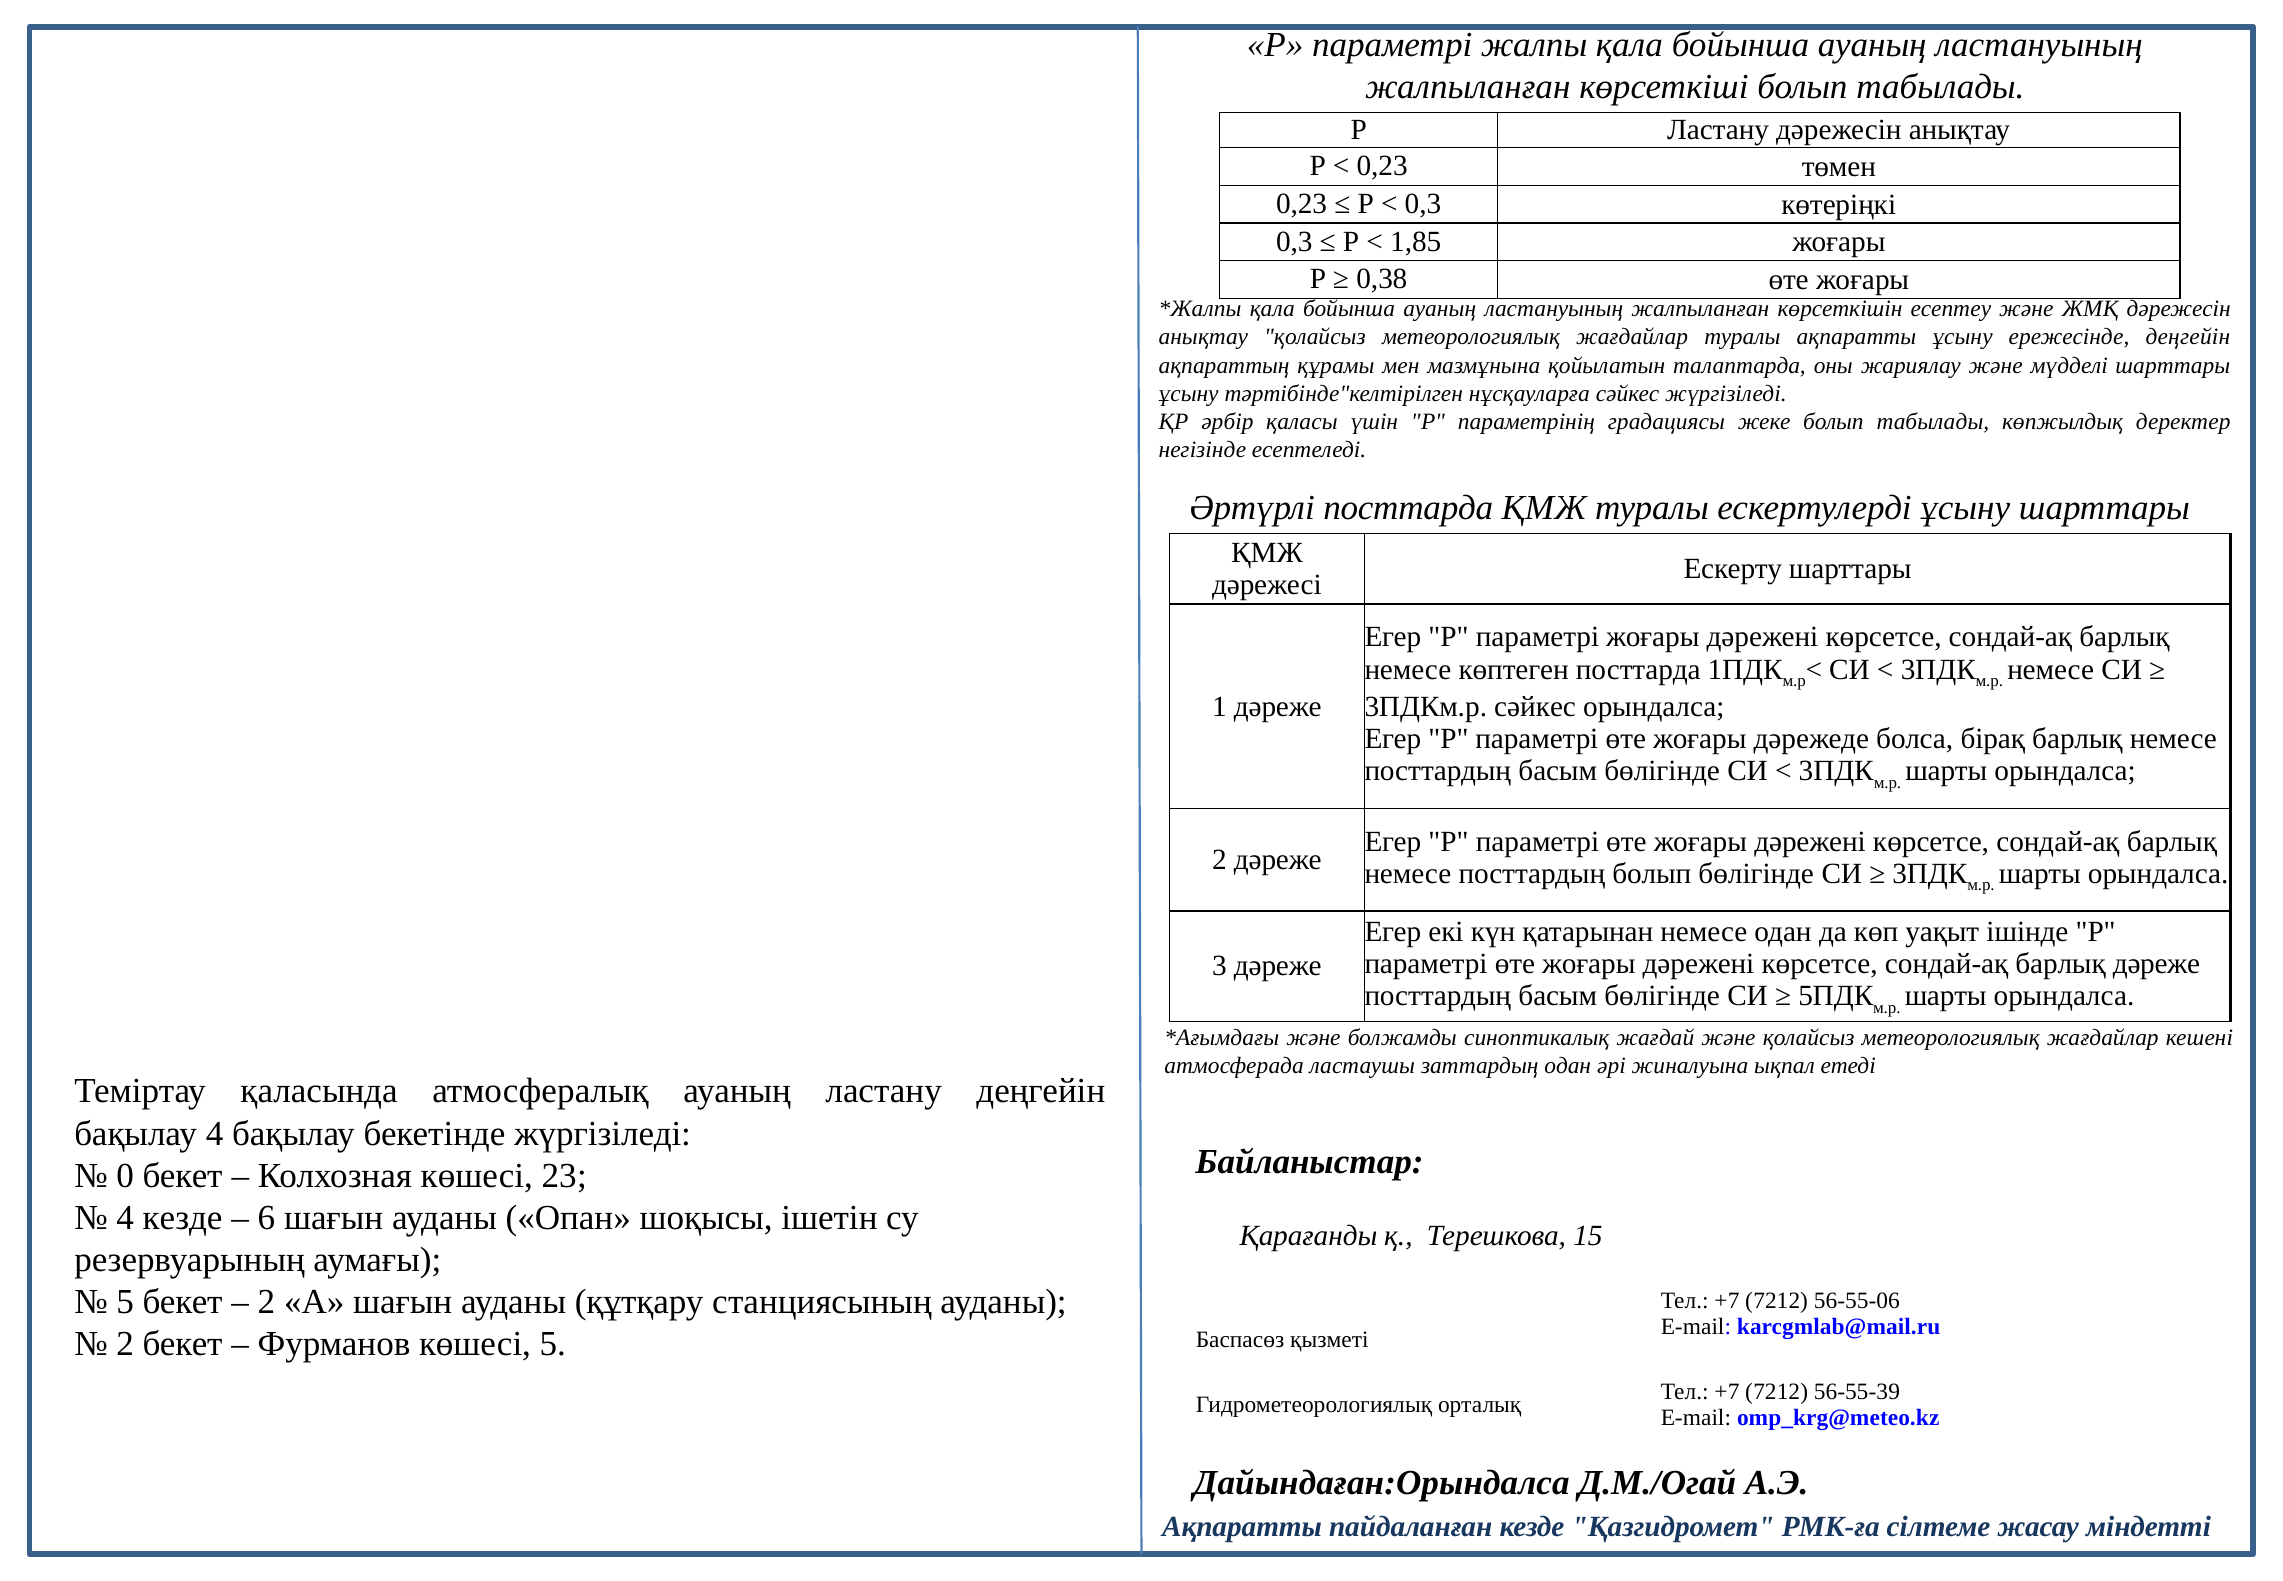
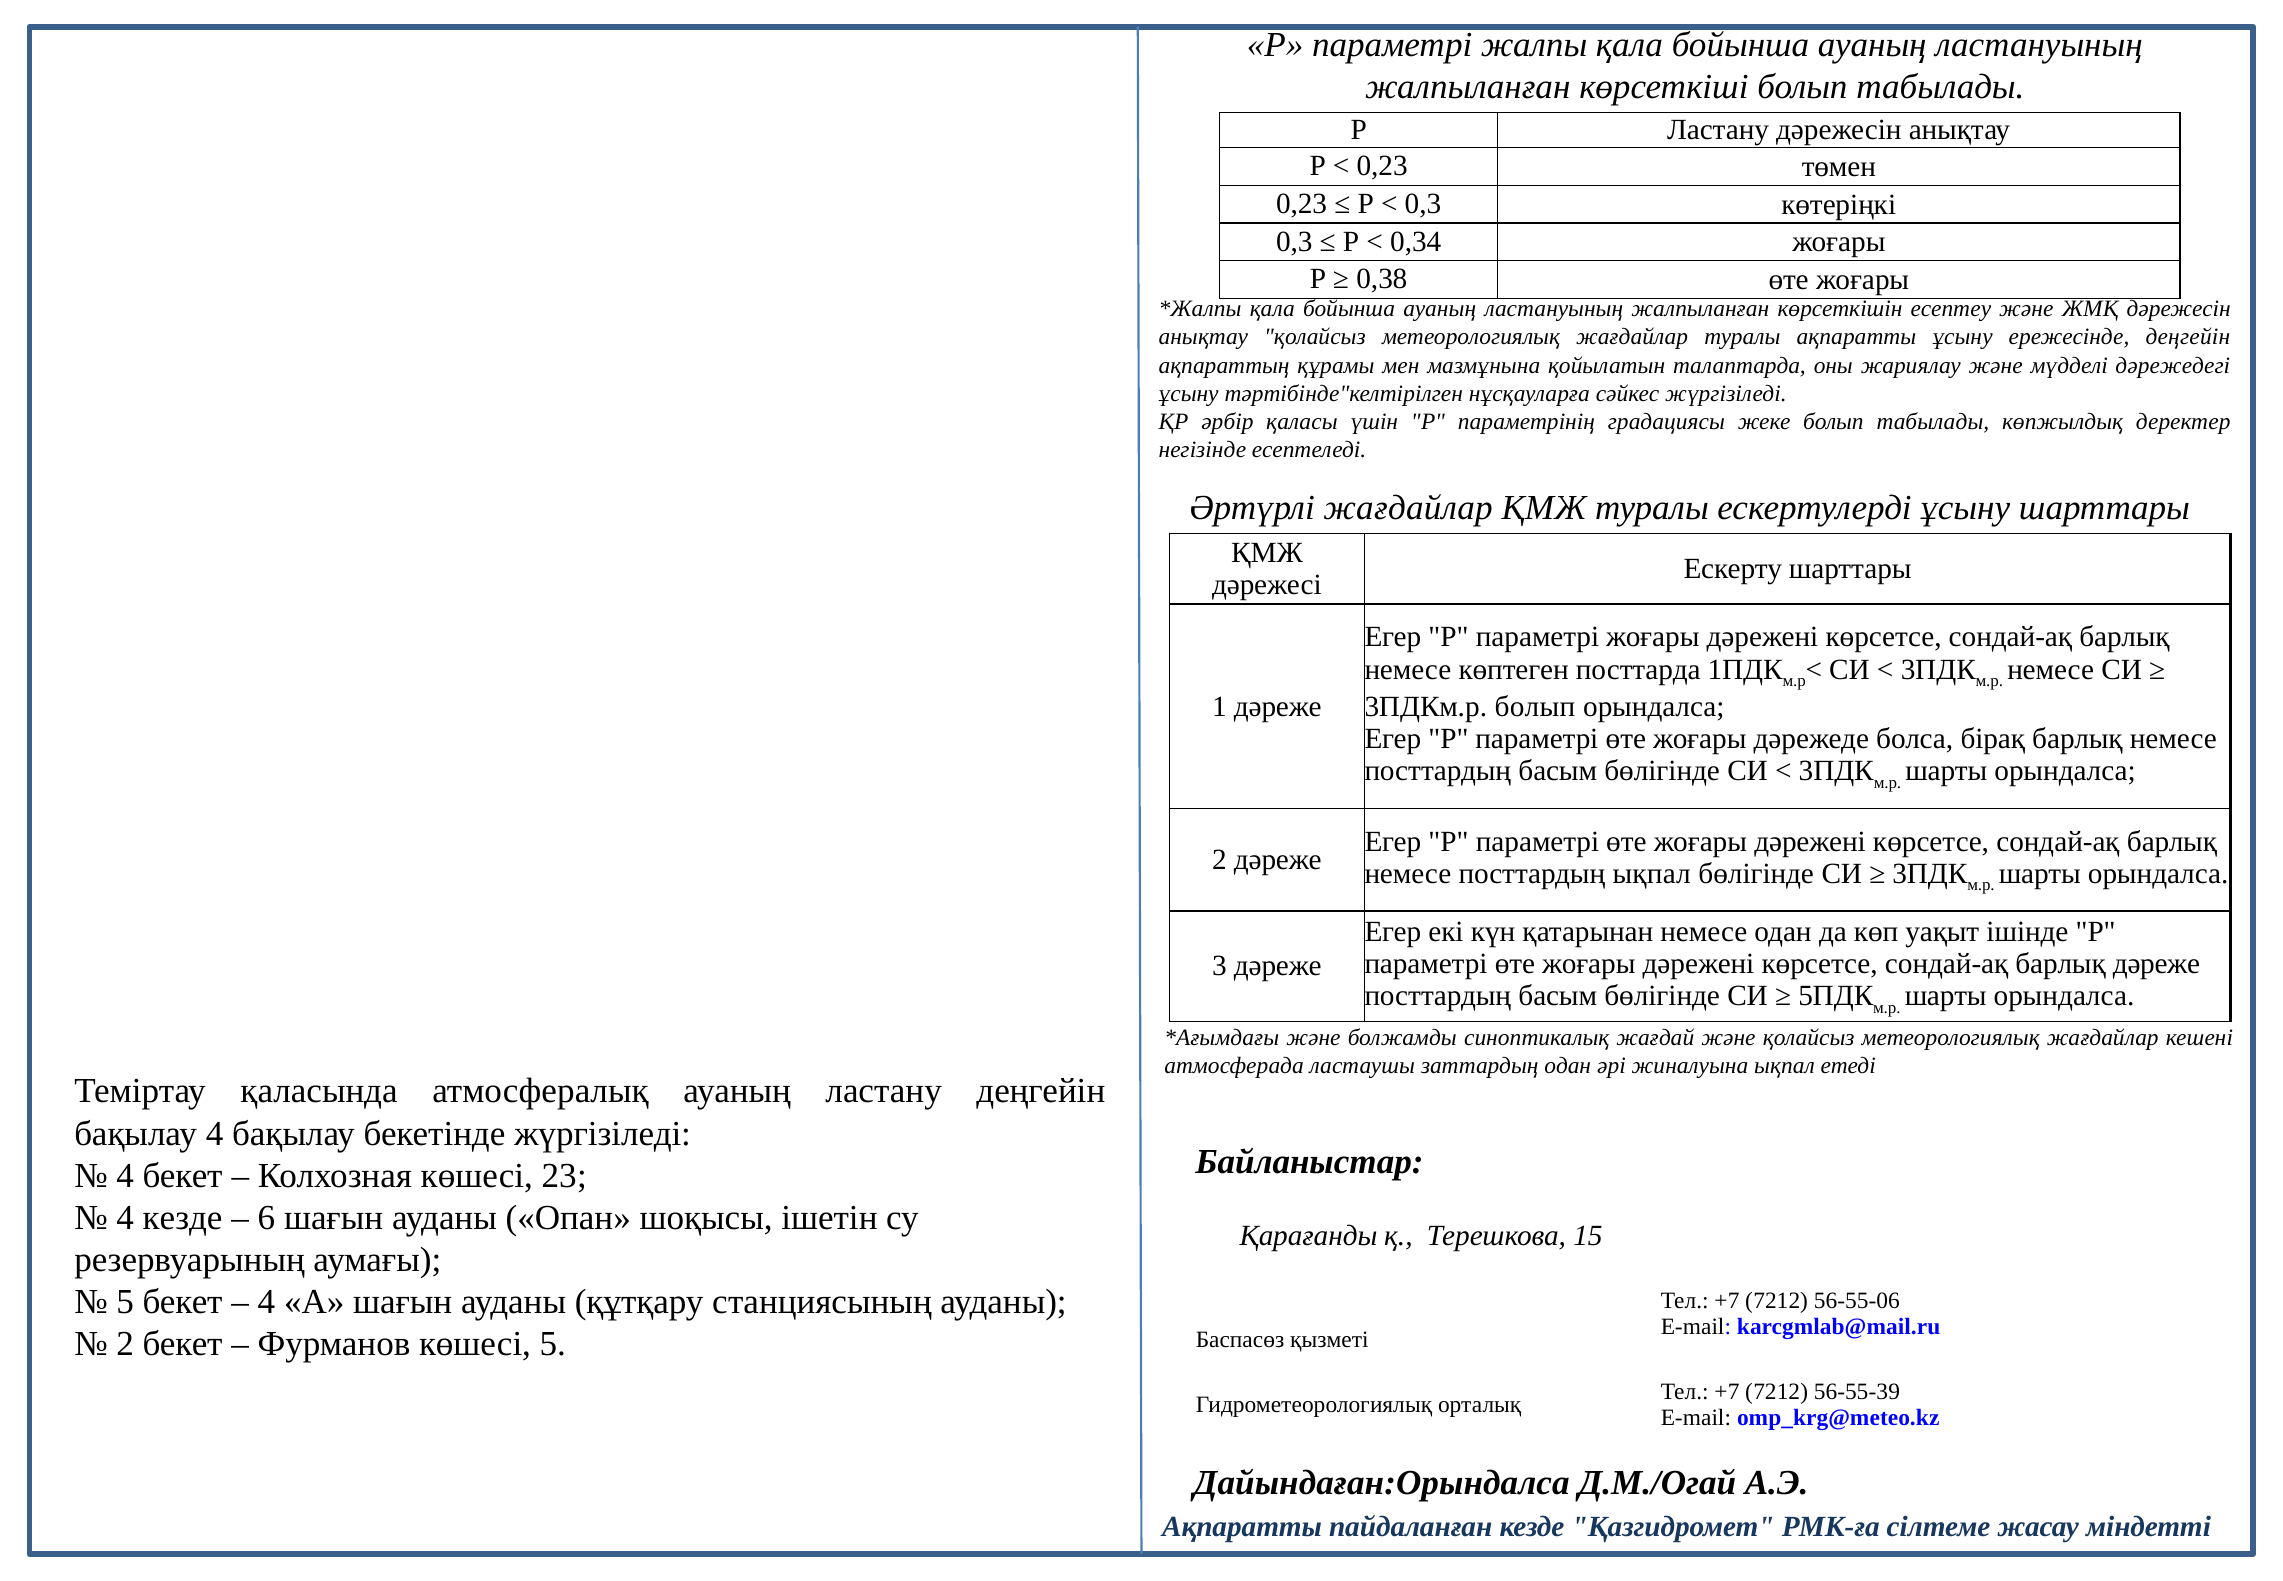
1,85: 1,85 -> 0,34 (1416, 242)
мүдделі шарттары: шарттары -> дәрежедегі (2173, 365)
Әртүрлі посттарда: посттарда -> жағдайлар (1408, 507)
3ПДКм.р сәйкес: сәйкес -> болып (1535, 706)
посттардың болып: болып -> ықпал (1652, 873)
0: 0 -> 4 (125, 1175)
2: 2 -> 4 (266, 1302)
